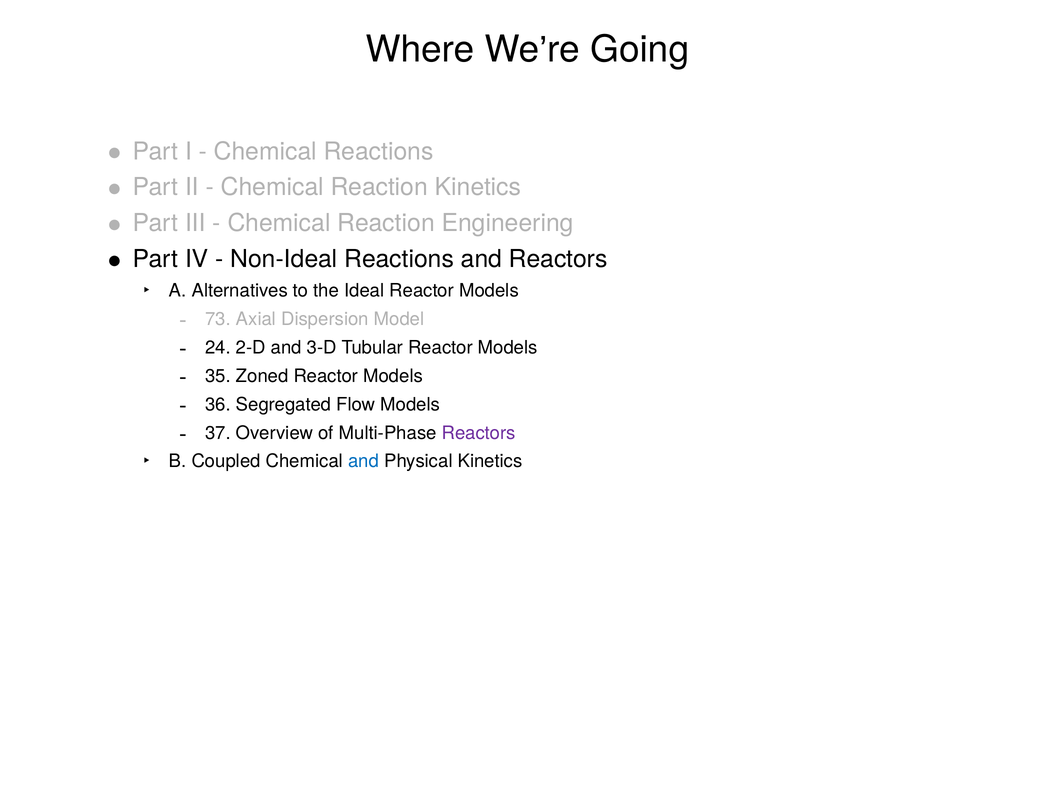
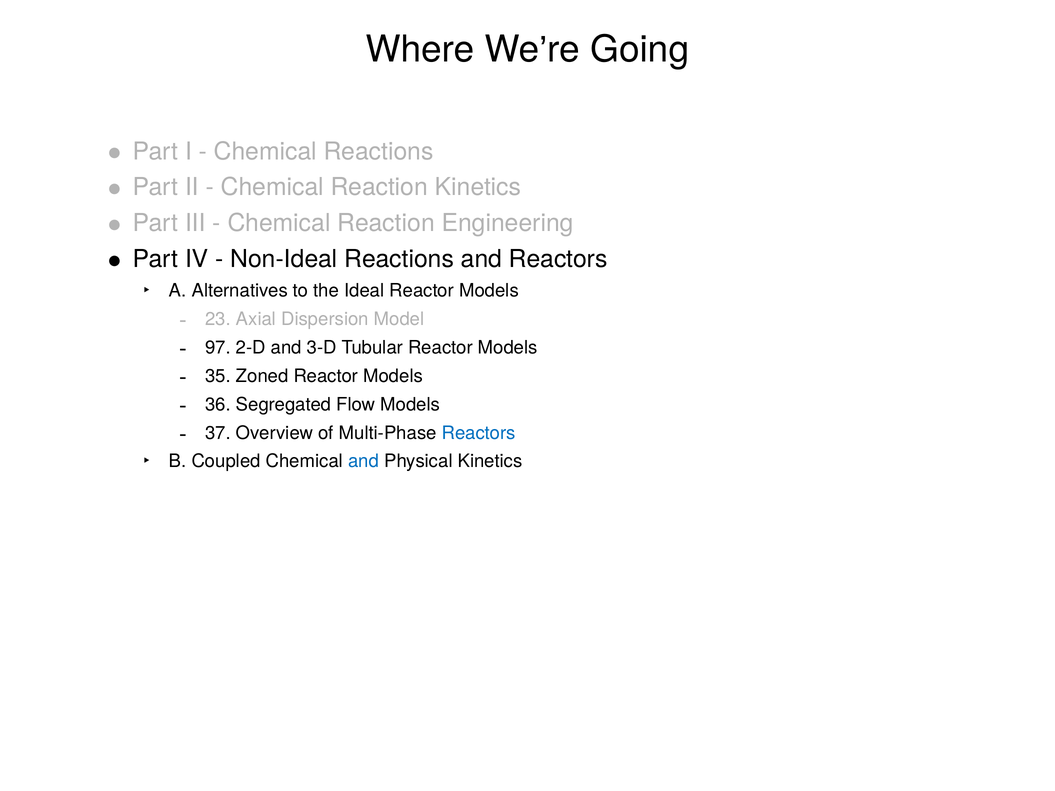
73: 73 -> 23 (218, 319)
24: 24 -> 97 (218, 348)
Reactors colour: purple -> blue (479, 433)
